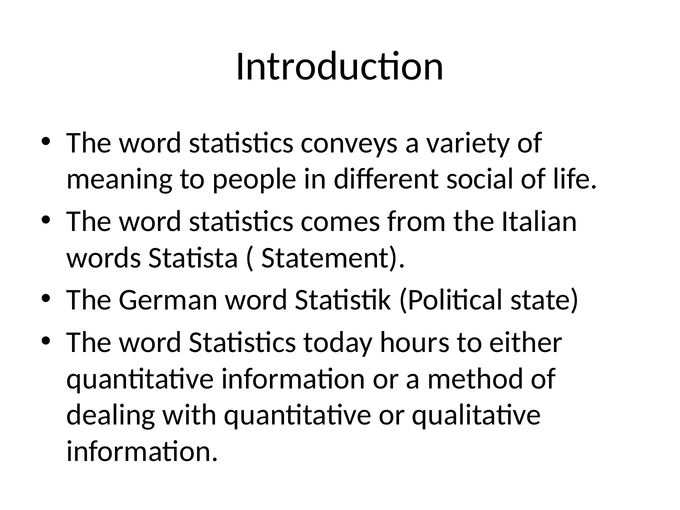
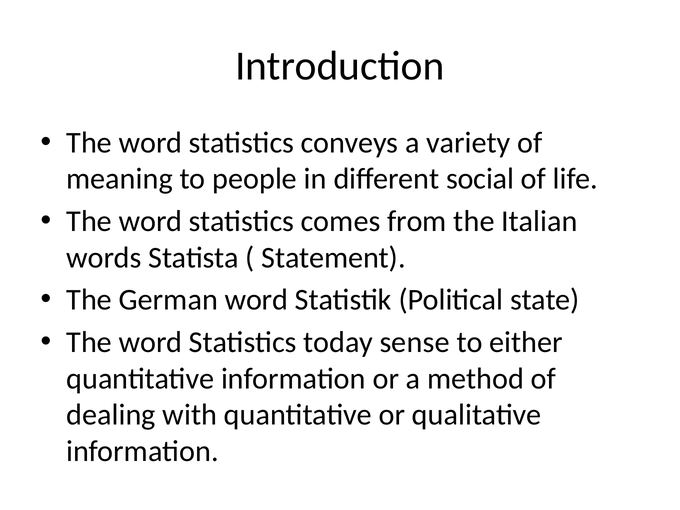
hours: hours -> sense (415, 342)
